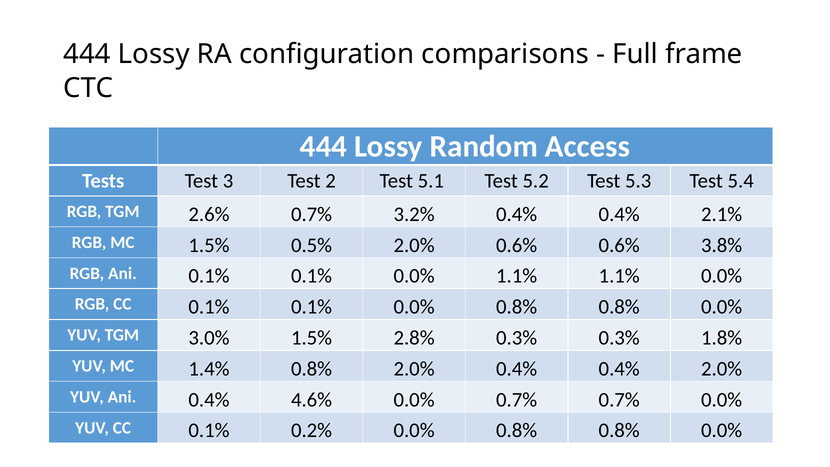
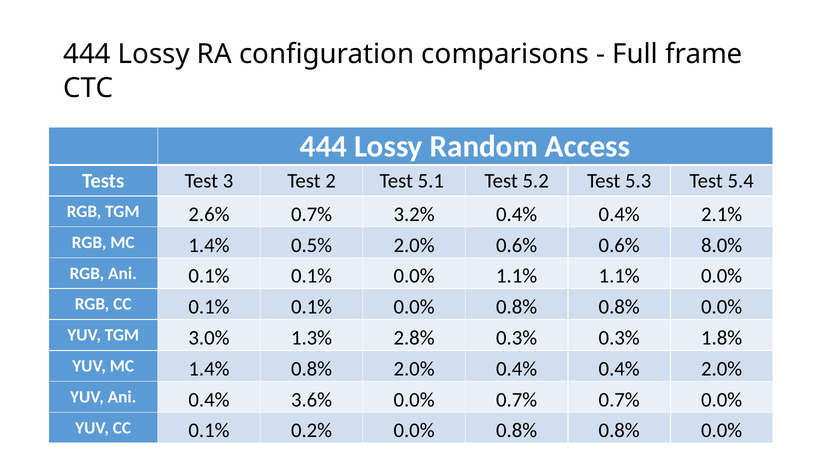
RGB MC 1.5%: 1.5% -> 1.4% (209, 245)
3.8%: 3.8% -> 8.0% (722, 245)
3.0% 1.5%: 1.5% -> 1.3% (312, 338)
4.6%: 4.6% -> 3.6% (312, 400)
